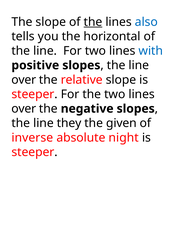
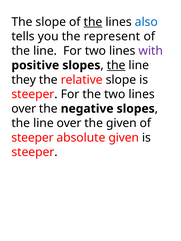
horizontal: horizontal -> represent (112, 36)
with colour: blue -> purple (151, 51)
the underline: none -> present (116, 65)
over: over -> they (24, 80)
line they: they -> over (69, 123)
inverse: inverse -> steeper (32, 138)
absolute night: night -> given (124, 138)
